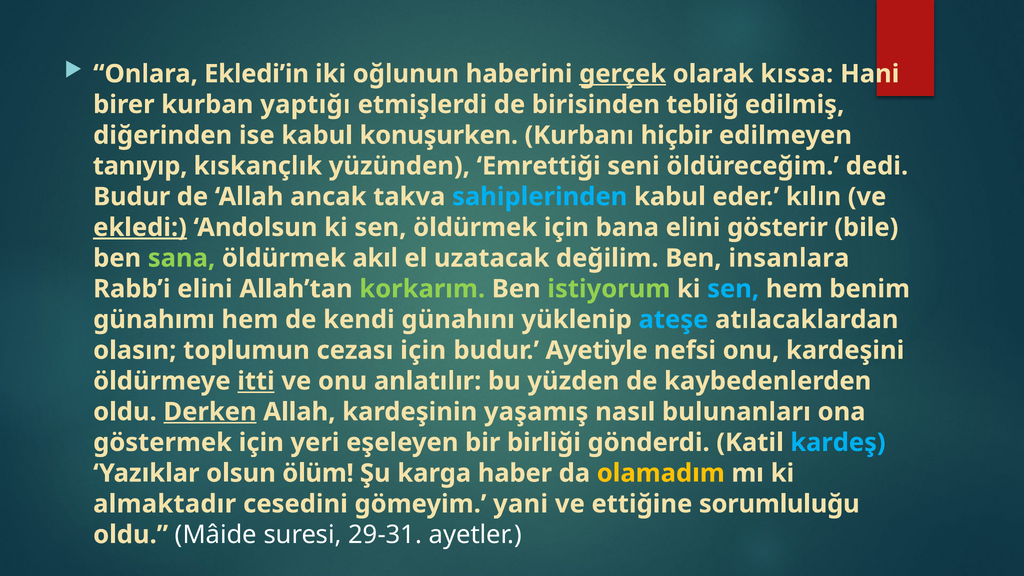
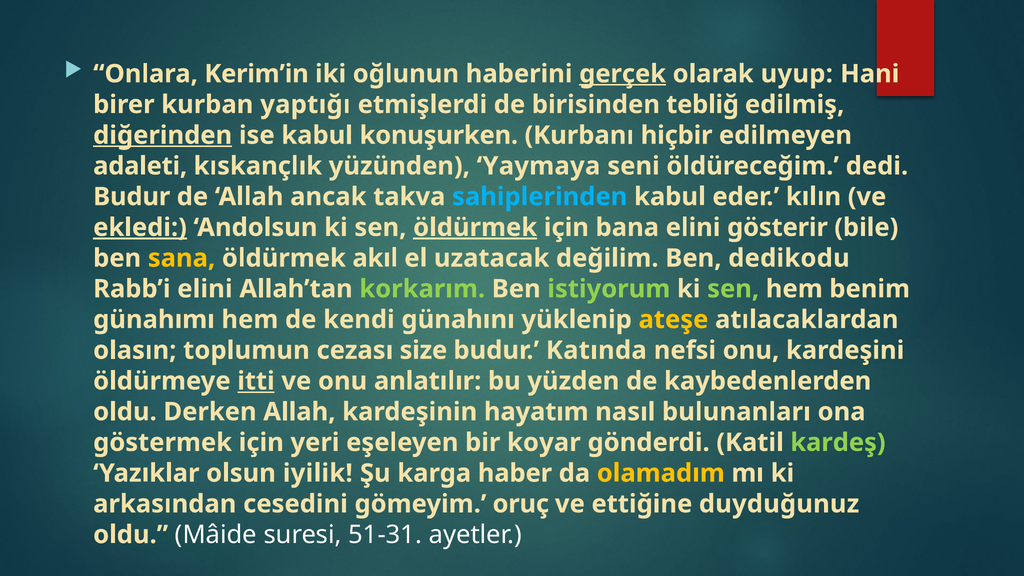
Ekledi’in: Ekledi’in -> Kerim’in (257, 74)
kıssa: kıssa -> uyup (797, 74)
diğerinden underline: none -> present (163, 135)
tanıyıp: tanıyıp -> adaleti (140, 166)
Emrettiği: Emrettiği -> Yaymaya (538, 166)
öldürmek underline: none -> present (475, 227)
sana colour: light green -> yellow (182, 258)
insanlara: insanlara -> dedikodu (789, 258)
sen colour: light blue -> light green (733, 289)
ateşe colour: light blue -> yellow (673, 320)
cezası için: için -> size (423, 350)
Ayetiyle: Ayetiyle -> Katında (596, 350)
Derken underline: present -> none (210, 412)
yaşamış: yaşamış -> hayatım (536, 412)
birliği: birliği -> koyar (544, 443)
kardeş colour: light blue -> light green (838, 443)
ölüm: ölüm -> iyilik (318, 473)
almaktadır: almaktadır -> arkasından (165, 504)
yani: yani -> oruç (521, 504)
sorumluluğu: sorumluluğu -> duyduğunuz (779, 504)
29-31: 29-31 -> 51-31 (385, 535)
